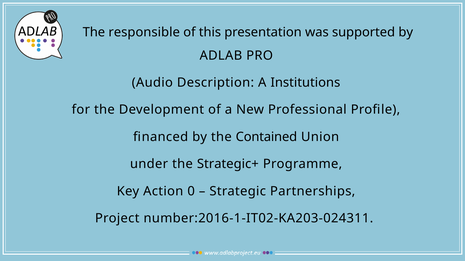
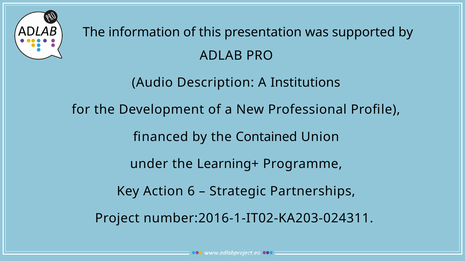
responsible: responsible -> information (144, 32)
Strategic+: Strategic+ -> Learning+ (228, 164)
0: 0 -> 6 (191, 192)
